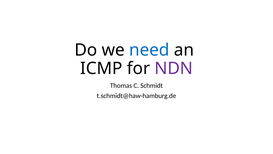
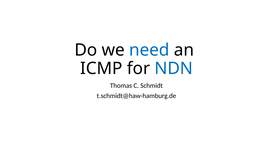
NDN colour: purple -> blue (174, 68)
